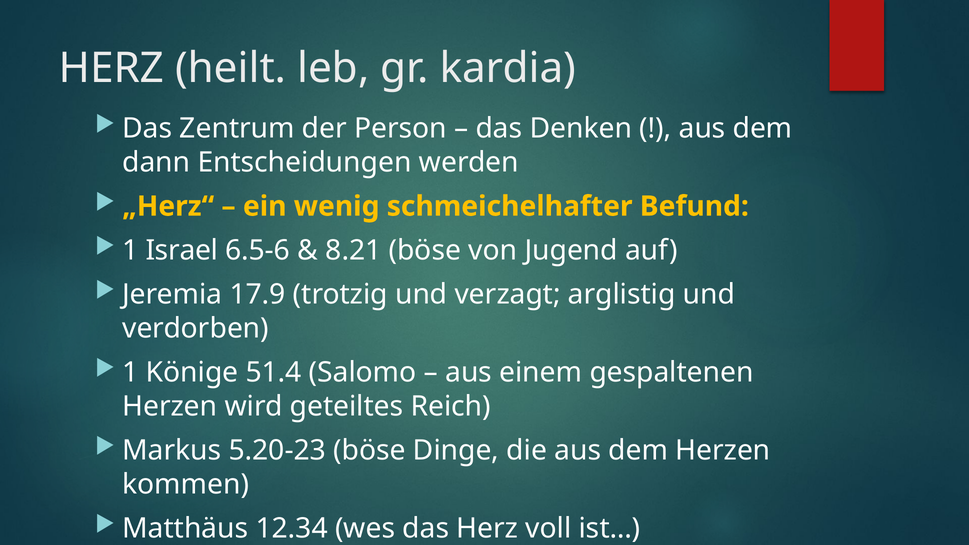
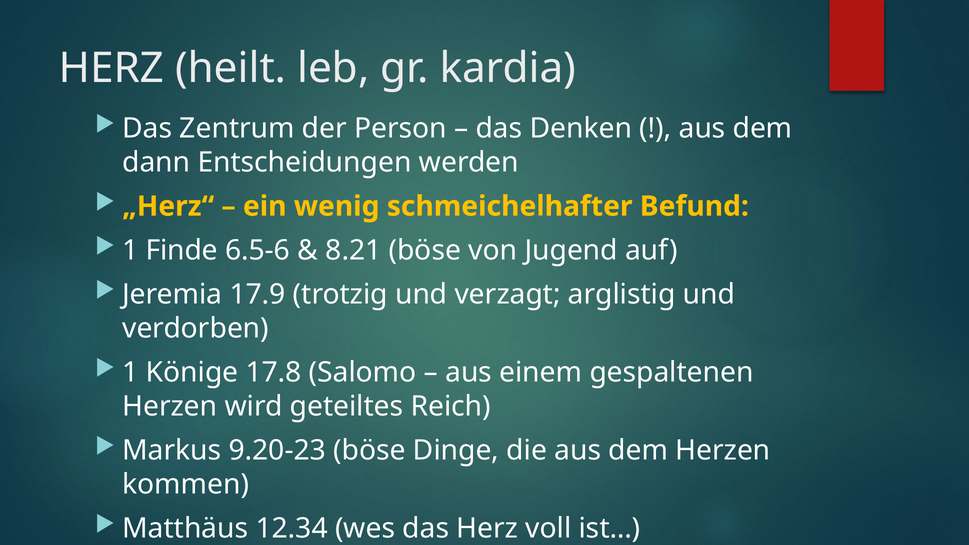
Israel: Israel -> Finde (182, 250)
51.4: 51.4 -> 17.8 (274, 372)
5.20-23: 5.20-23 -> 9.20-23 (277, 450)
